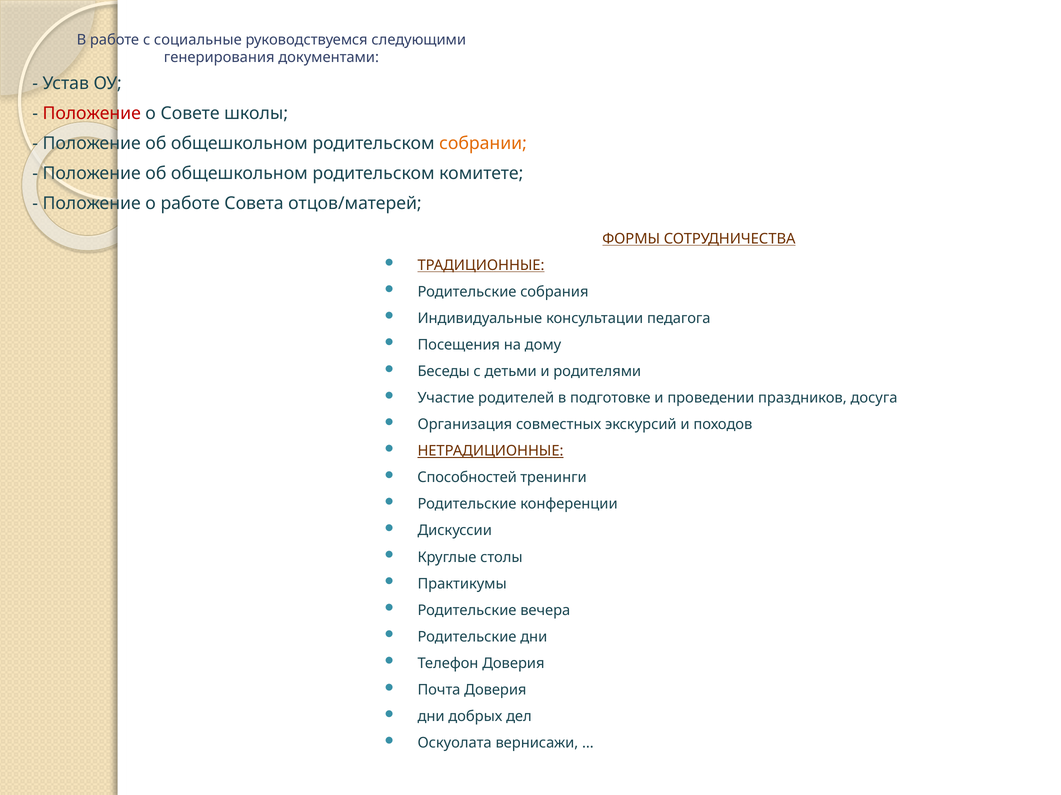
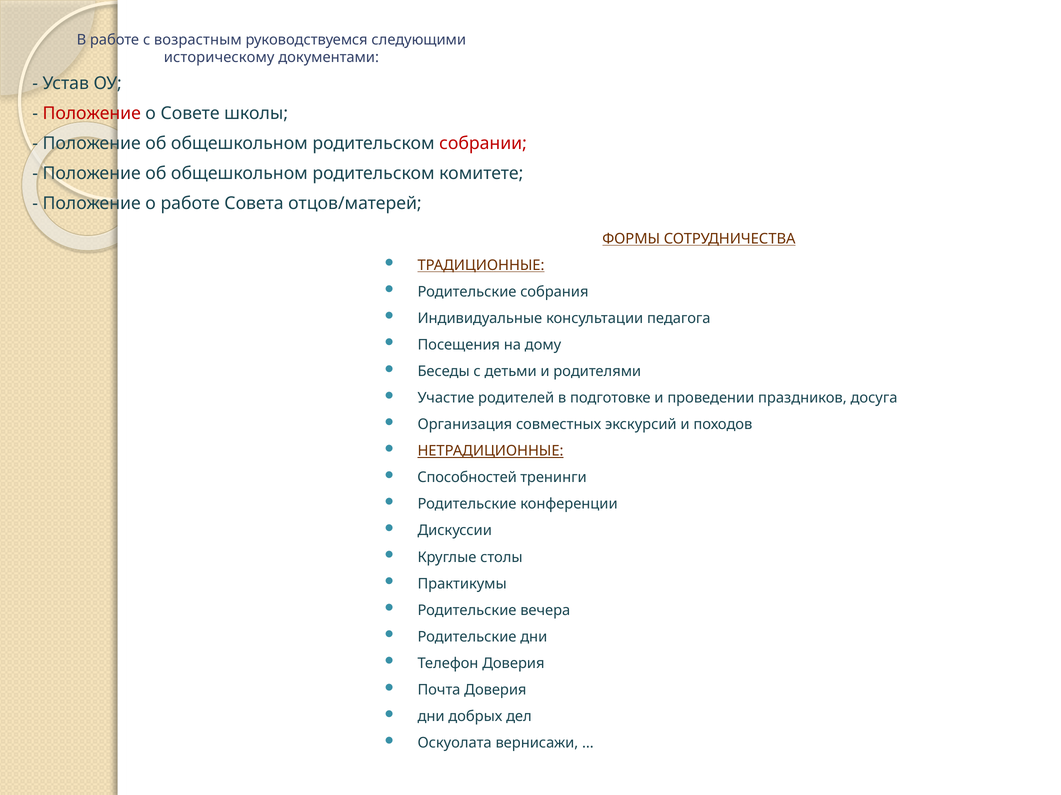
социальные: социальные -> возрастным (198, 40)
генерирования: генерирования -> историческому (219, 58)
собрании colour: orange -> red (483, 143)
